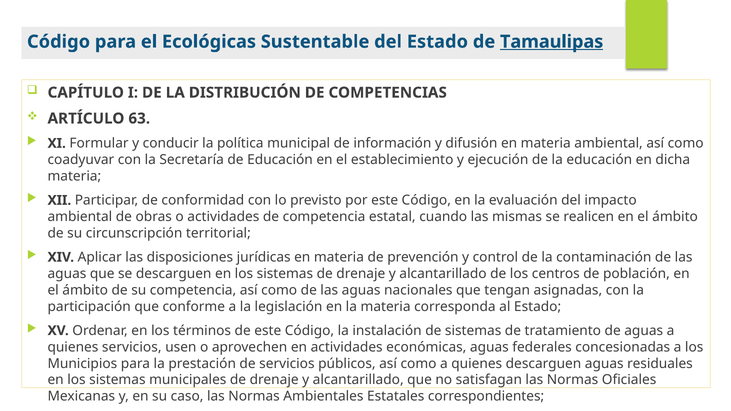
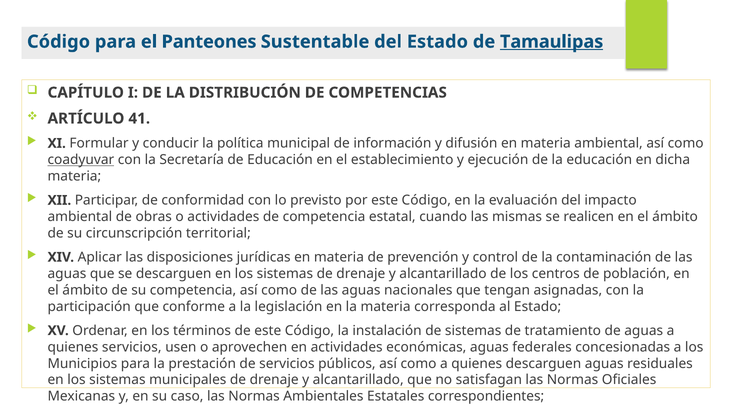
Ecológicas: Ecológicas -> Panteones (209, 42)
63: 63 -> 41 (139, 119)
coadyuvar underline: none -> present (81, 160)
